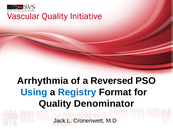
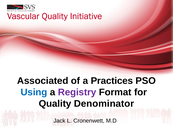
Arrhythmia: Arrhythmia -> Associated (43, 81)
Reversed: Reversed -> Practices (112, 81)
Registry colour: blue -> purple (77, 93)
